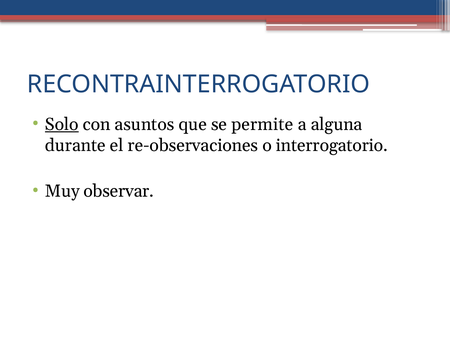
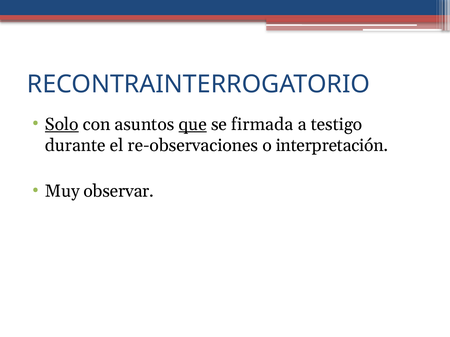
que underline: none -> present (193, 125)
permite: permite -> firmada (262, 125)
alguna: alguna -> testigo (337, 125)
interrogatorio: interrogatorio -> interpretación (332, 146)
